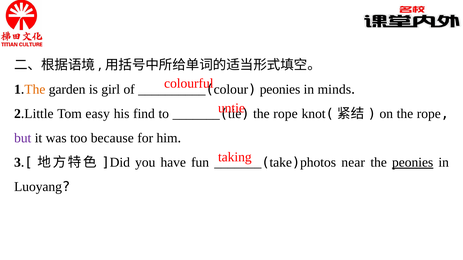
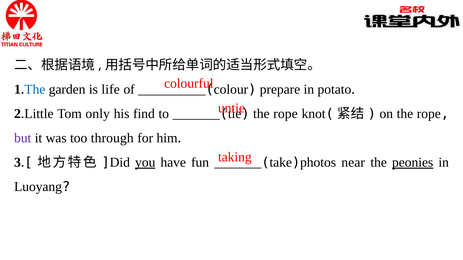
The colour: orange -> blue (35, 90)
girl: girl -> life (111, 90)
peonies: peonies -> prepare (280, 90)
minds: minds -> potato (334, 90)
easy: easy -> only (98, 114)
because: because -> through (112, 138)
you underline: none -> present (145, 163)
